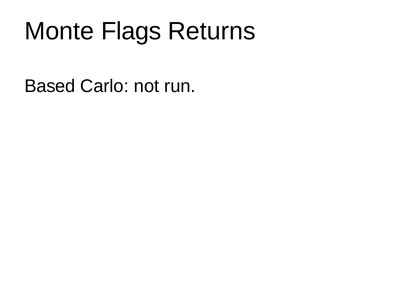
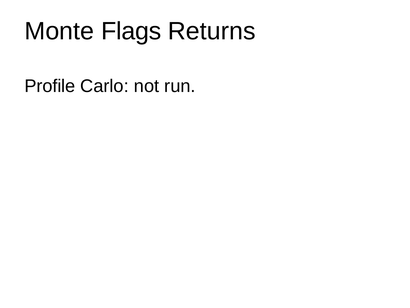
Based: Based -> Profile (50, 86)
